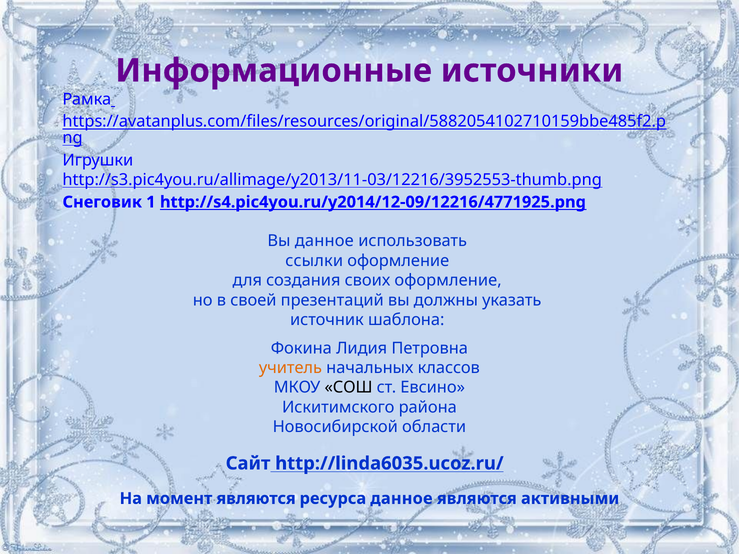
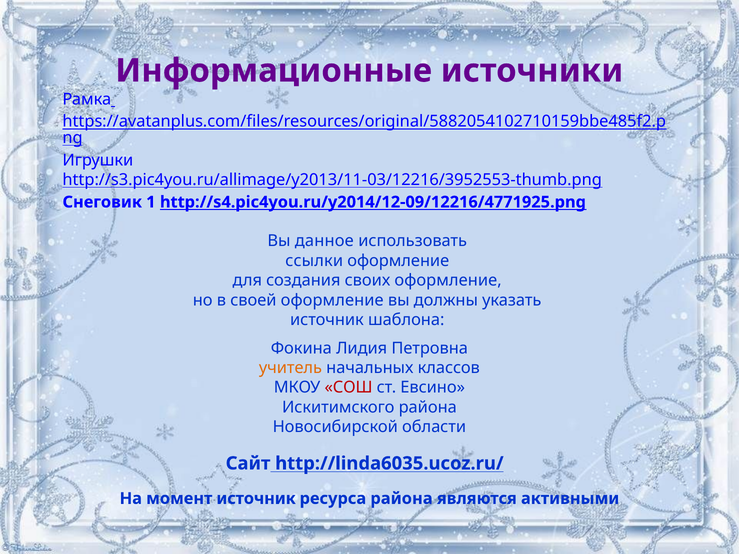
своей презентаций: презентаций -> оформление (332, 300)
СОШ colour: black -> red (349, 388)
момент являются: являются -> источник (256, 499)
ресурса данное: данное -> района (401, 499)
